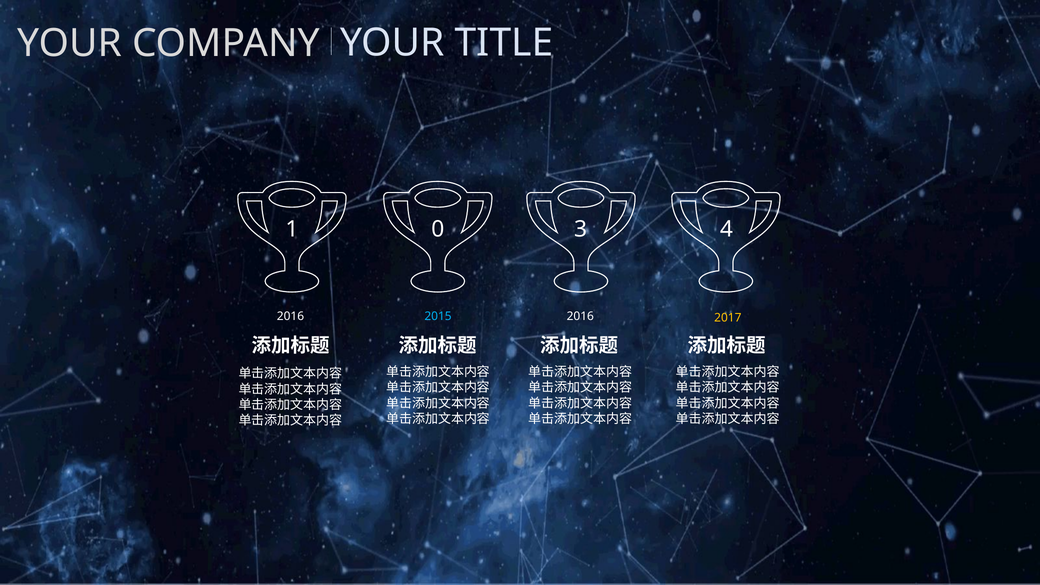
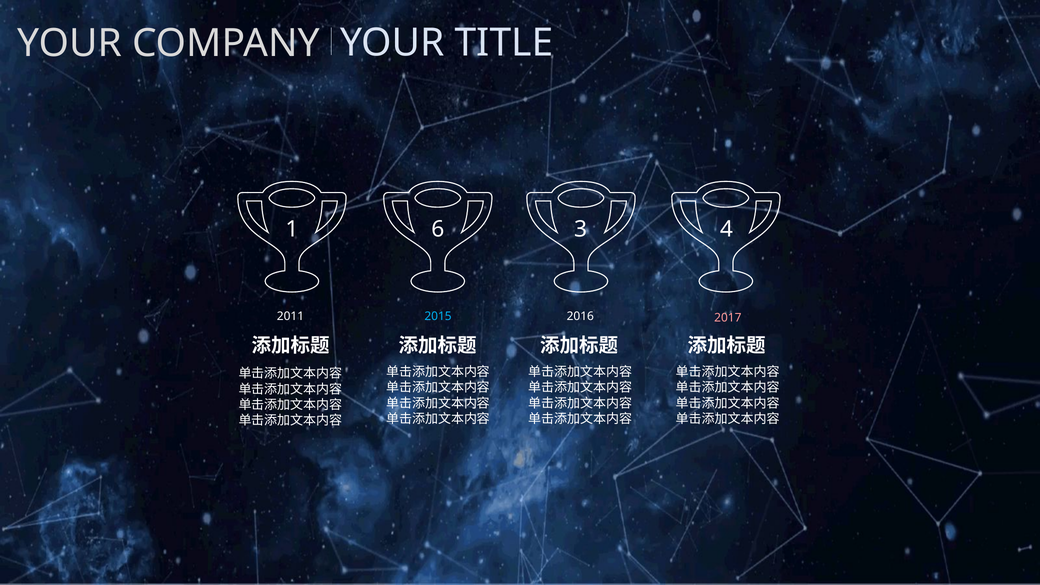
0: 0 -> 6 (438, 229)
2016: 2016 -> 2011 (290, 316)
2017 colour: yellow -> pink (728, 318)
